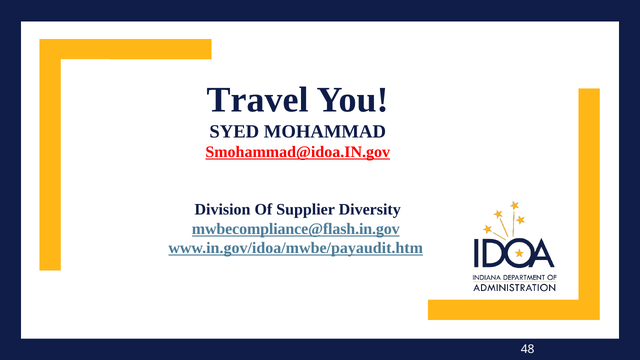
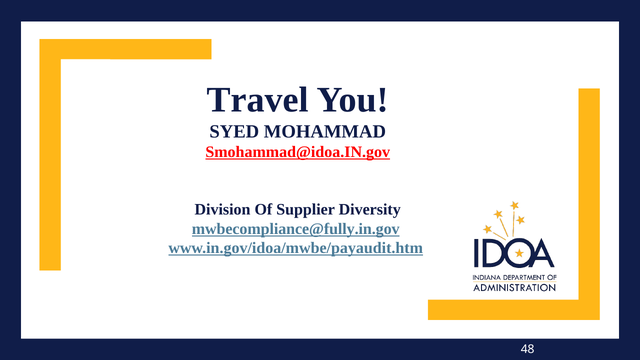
mwbecompliance@flash.in.gov: mwbecompliance@flash.in.gov -> mwbecompliance@fully.in.gov (296, 229)
